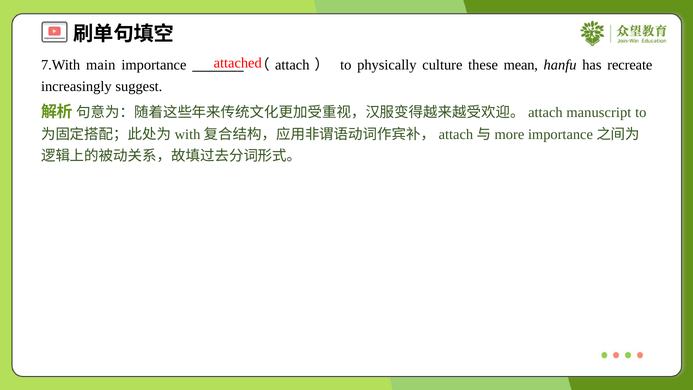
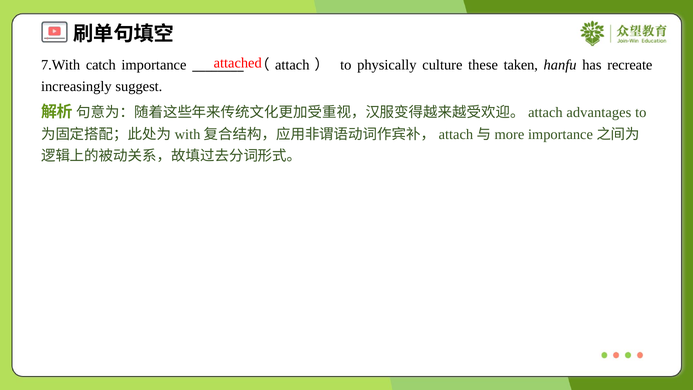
main: main -> catch (101, 65)
mean: mean -> taken (521, 65)
manuscript: manuscript -> advantages (599, 112)
